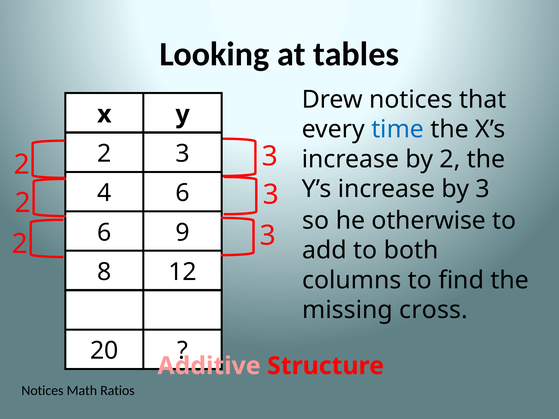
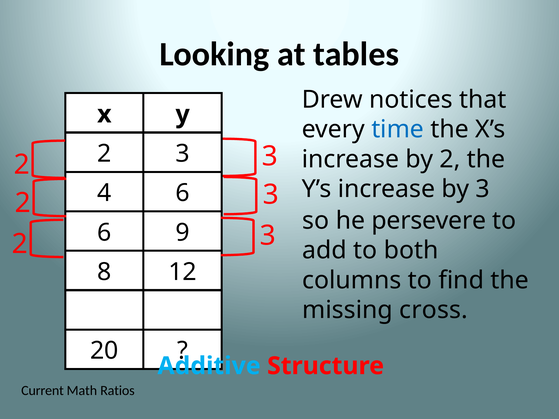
otherwise: otherwise -> persevere (429, 221)
Additive colour: pink -> light blue (209, 366)
Notices: Notices -> Current (43, 391)
